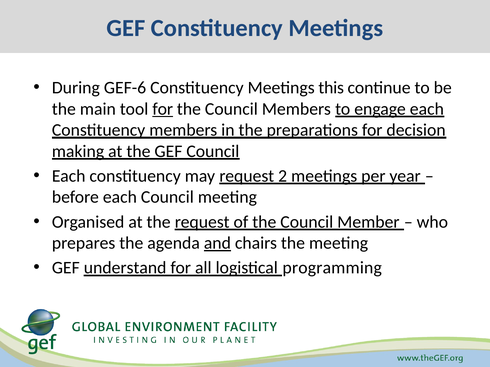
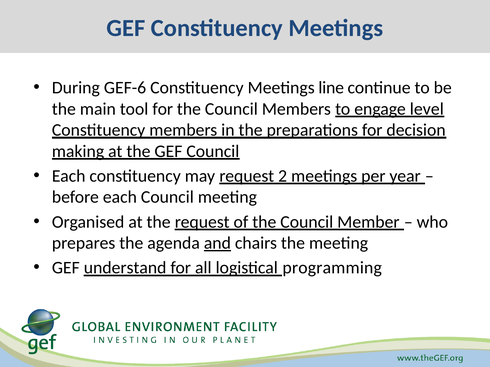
this: this -> line (331, 88)
for underline: present -> none (163, 109)
engage each: each -> level (427, 109)
